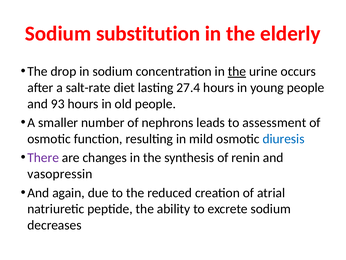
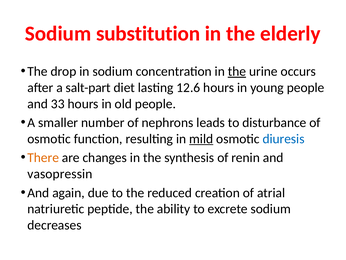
salt-rate: salt-rate -> salt-part (88, 87)
27.4: 27.4 -> 12.6 (188, 87)
93: 93 -> 33 (58, 104)
assessment: assessment -> disturbance (274, 122)
mild underline: none -> present (201, 139)
There colour: purple -> orange (43, 157)
